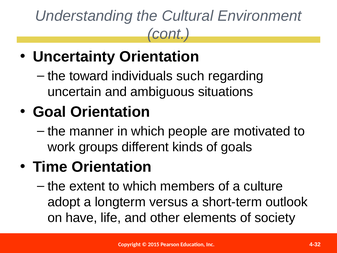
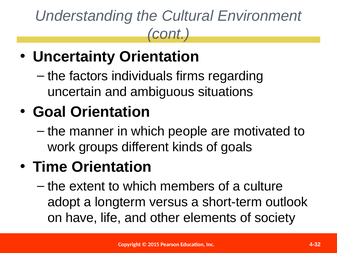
toward: toward -> factors (89, 76)
such: such -> firms (190, 76)
